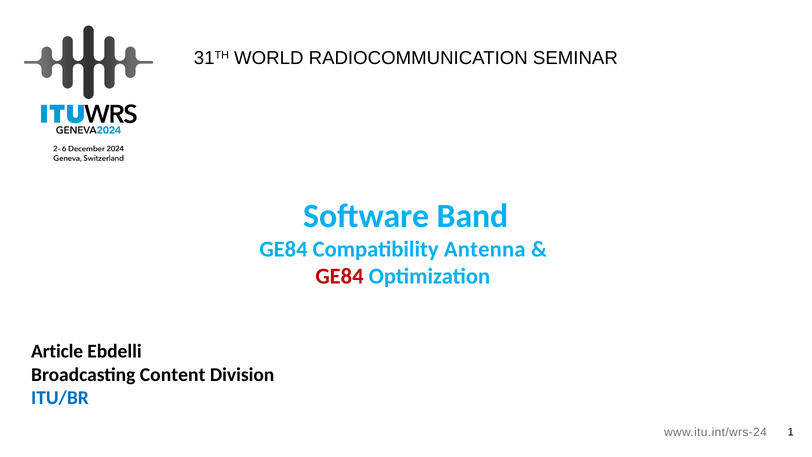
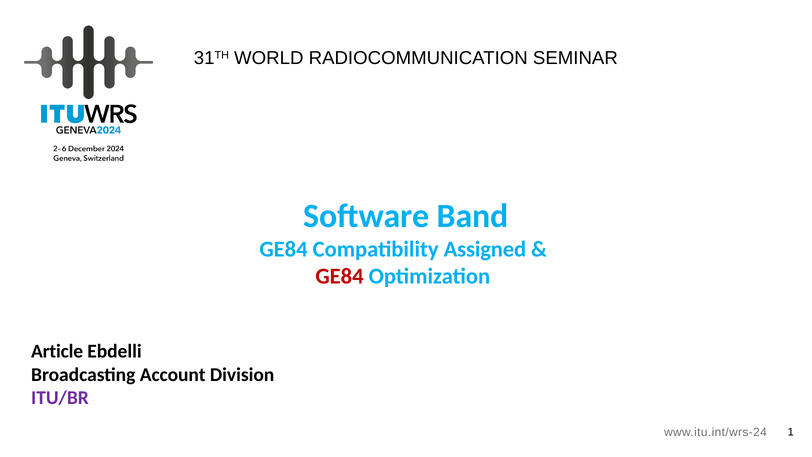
Antenna: Antenna -> Assigned (485, 249)
Content: Content -> Account (173, 374)
ITU/BR colour: blue -> purple (60, 398)
